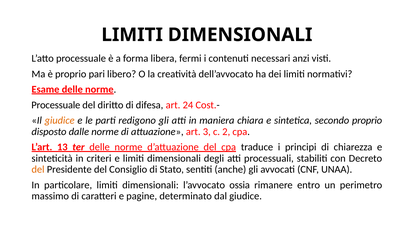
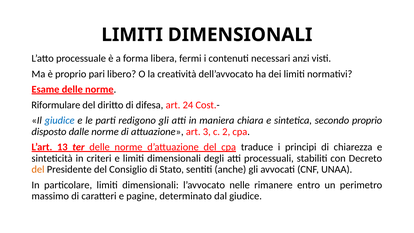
Processuale: Processuale -> Riformulare (56, 105)
giudice colour: orange -> blue (60, 120)
ossia: ossia -> nelle (240, 185)
